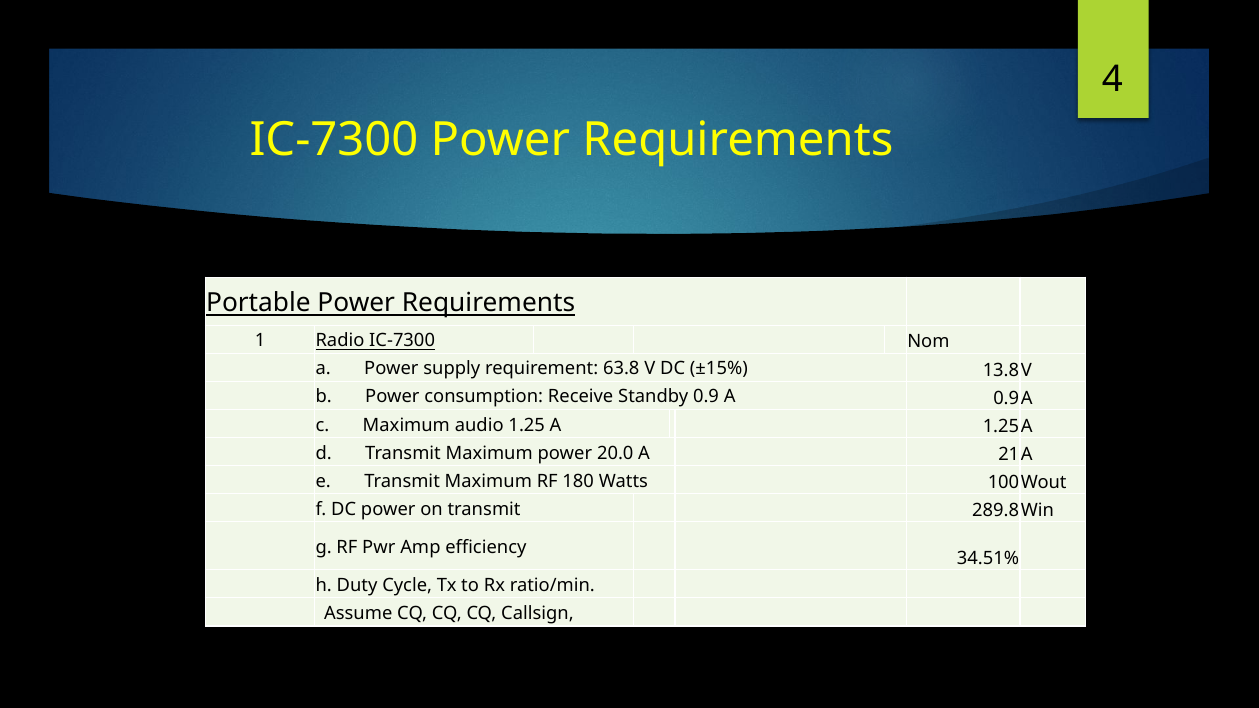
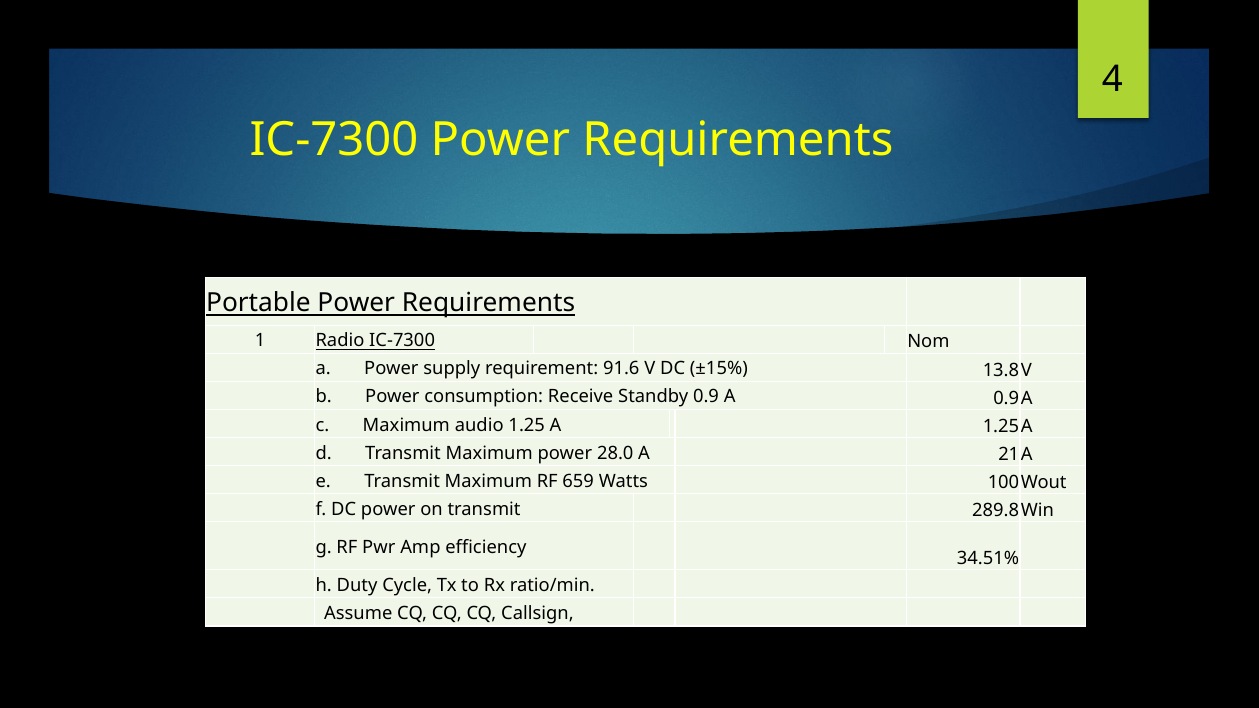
63.8: 63.8 -> 91.6 (621, 369)
20.0: 20.0 -> 28.0 (615, 453)
180: 180 -> 659 (578, 481)
